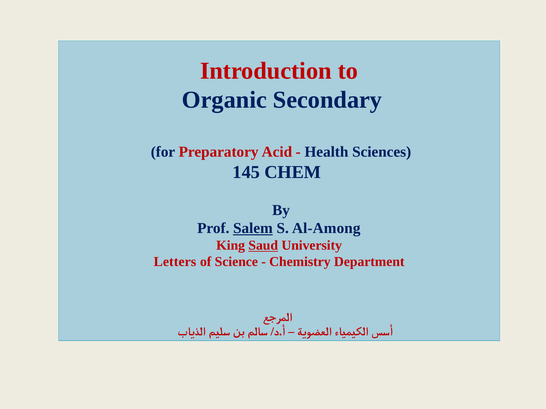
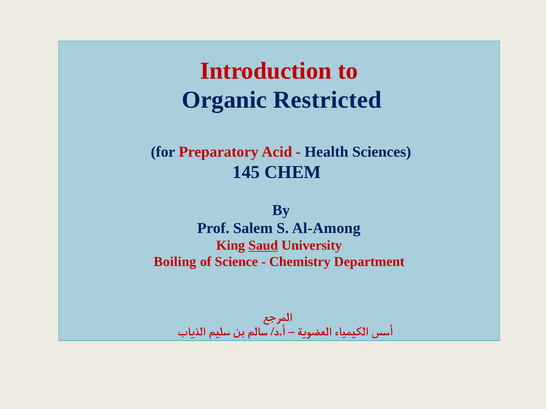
Secondary: Secondary -> Restricted (327, 100)
Salem underline: present -> none (253, 229)
Letters: Letters -> Boiling (175, 262)
